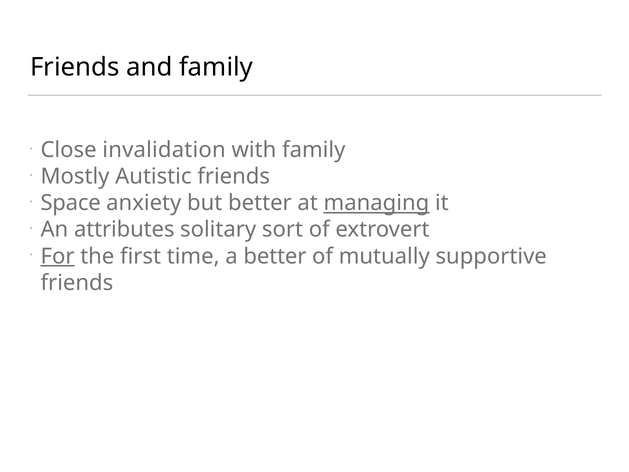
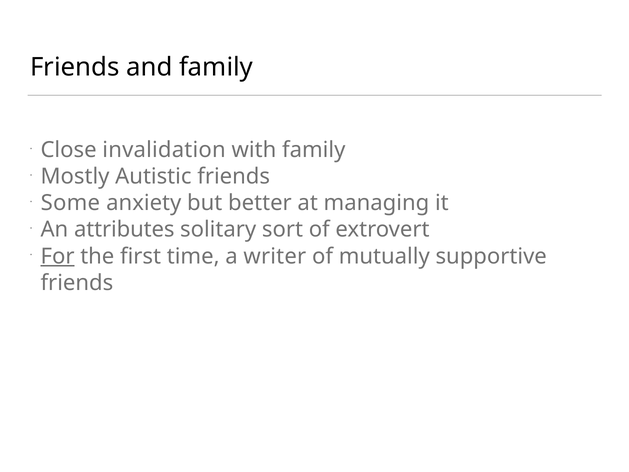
Space: Space -> Some (70, 203)
managing underline: present -> none (376, 203)
a better: better -> writer (275, 256)
